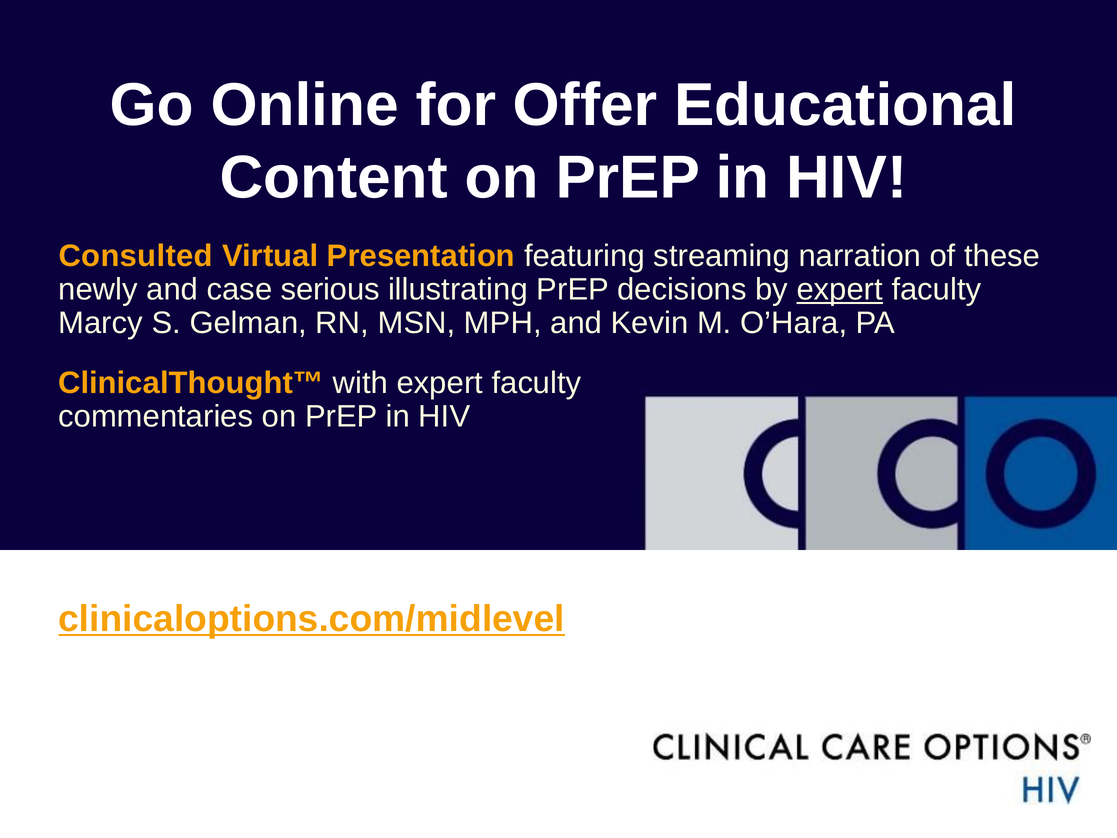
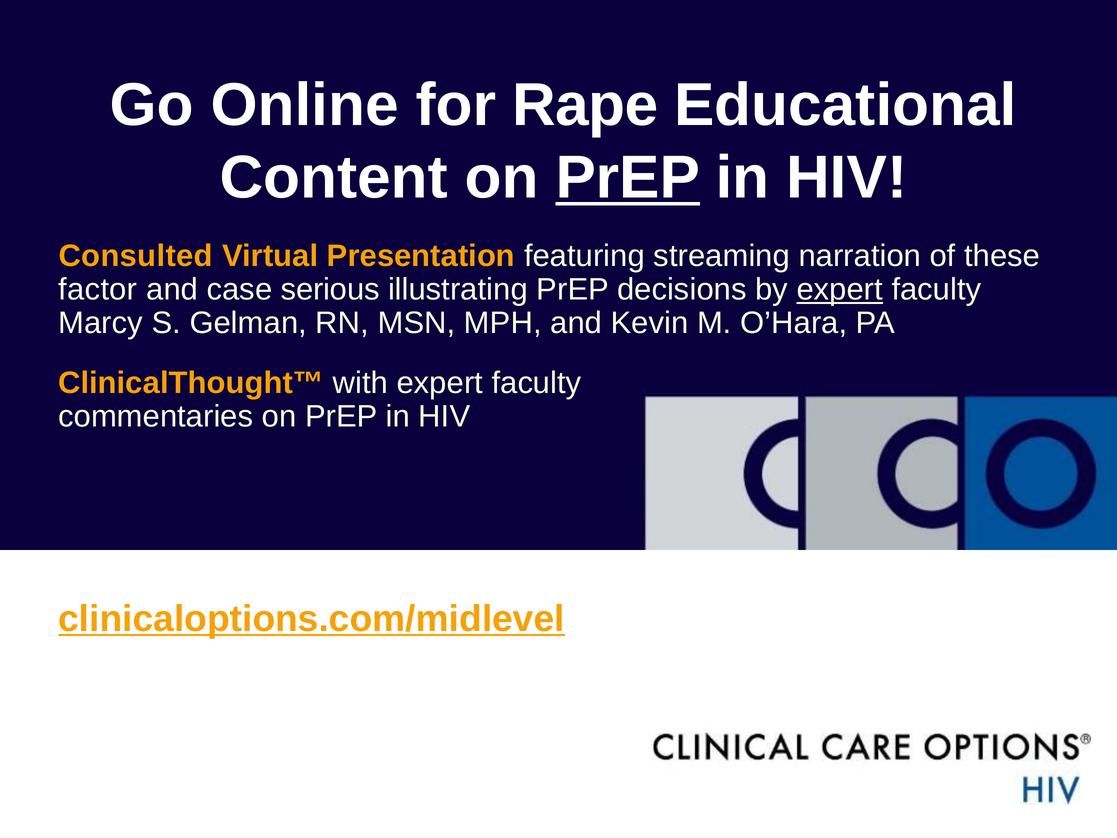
Offer: Offer -> Rape (585, 105)
PrEP underline: none -> present (628, 178)
newly: newly -> factor (98, 290)
